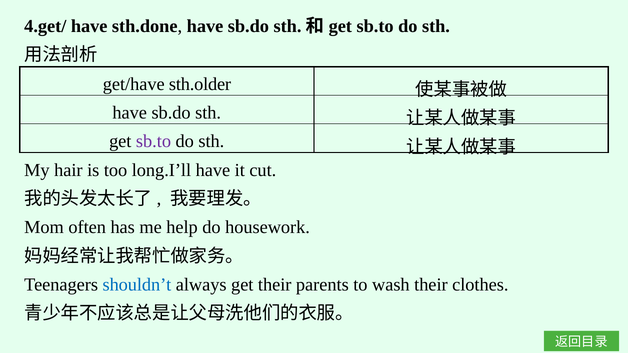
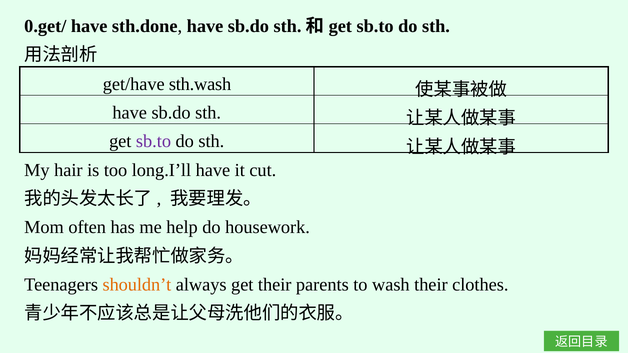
4.get/: 4.get/ -> 0.get/ (45, 26)
sth.older: sth.older -> sth.wash (200, 84)
shouldn’t colour: blue -> orange (137, 285)
